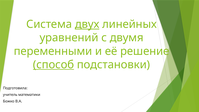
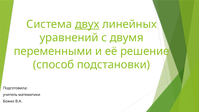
способ underline: present -> none (54, 65)
